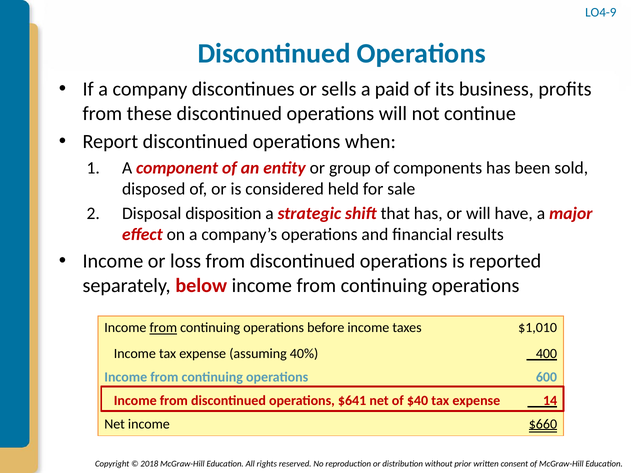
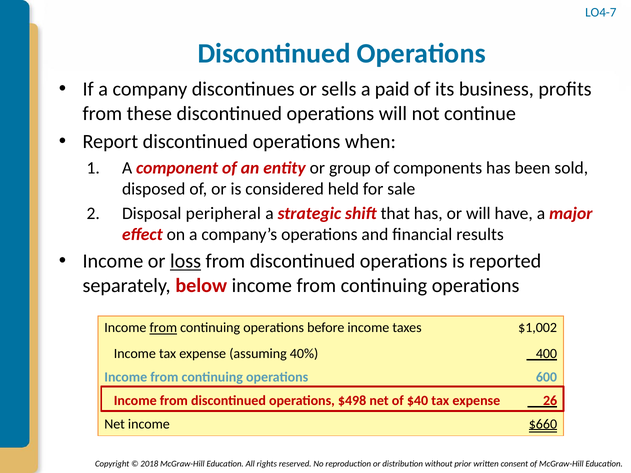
LO4-9: LO4-9 -> LO4-7 (601, 12)
disposition: disposition -> peripheral (223, 213)
loss underline: none -> present (186, 261)
$1,010: $1,010 -> $1,002 (538, 328)
$641: $641 -> $498 (352, 401)
14: 14 -> 26 (550, 401)
